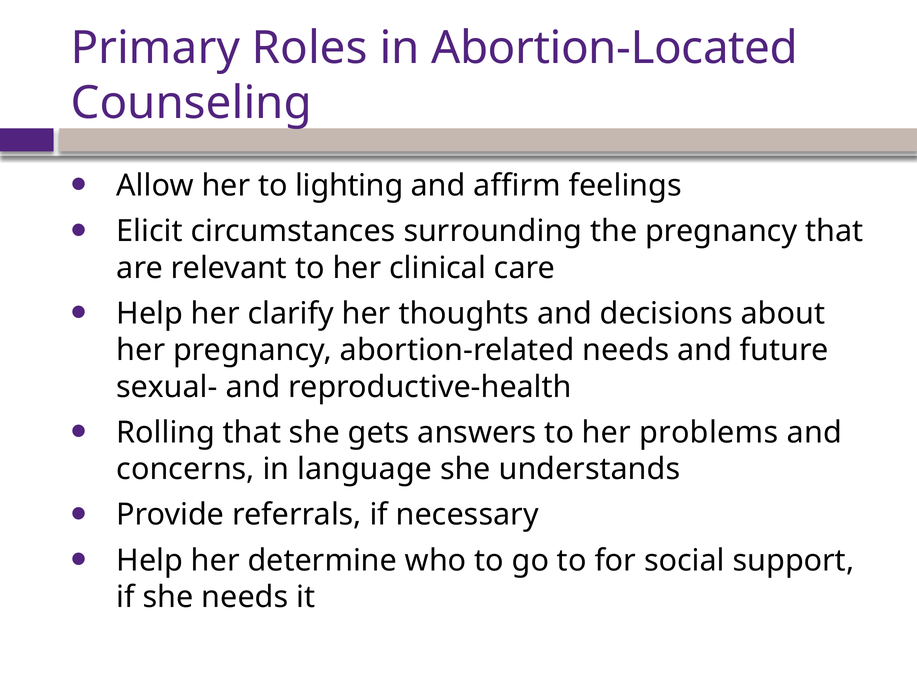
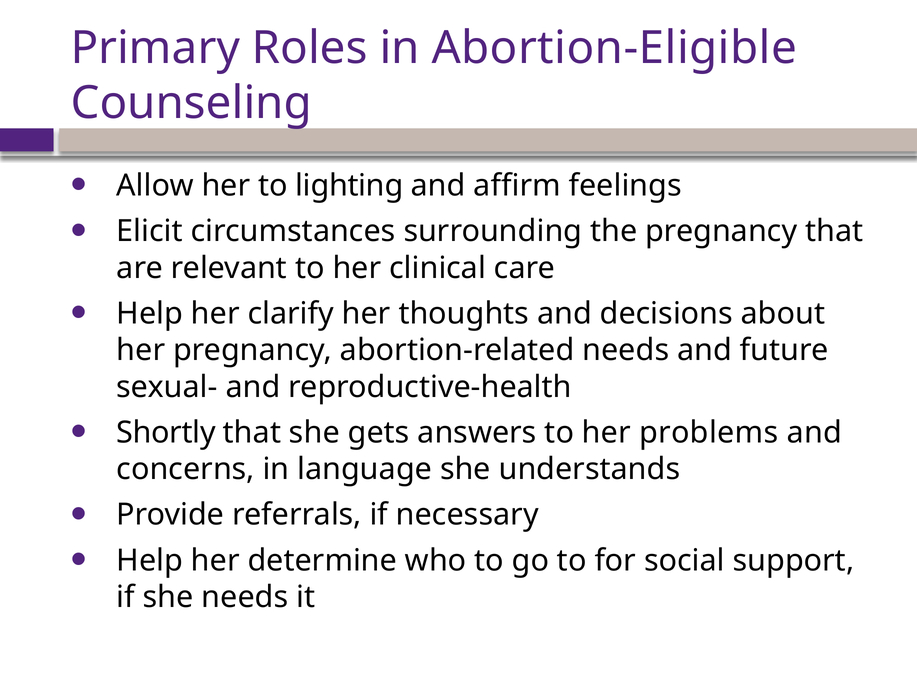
Abortion-Located: Abortion-Located -> Abortion-Eligible (614, 48)
Rolling: Rolling -> Shortly (166, 432)
